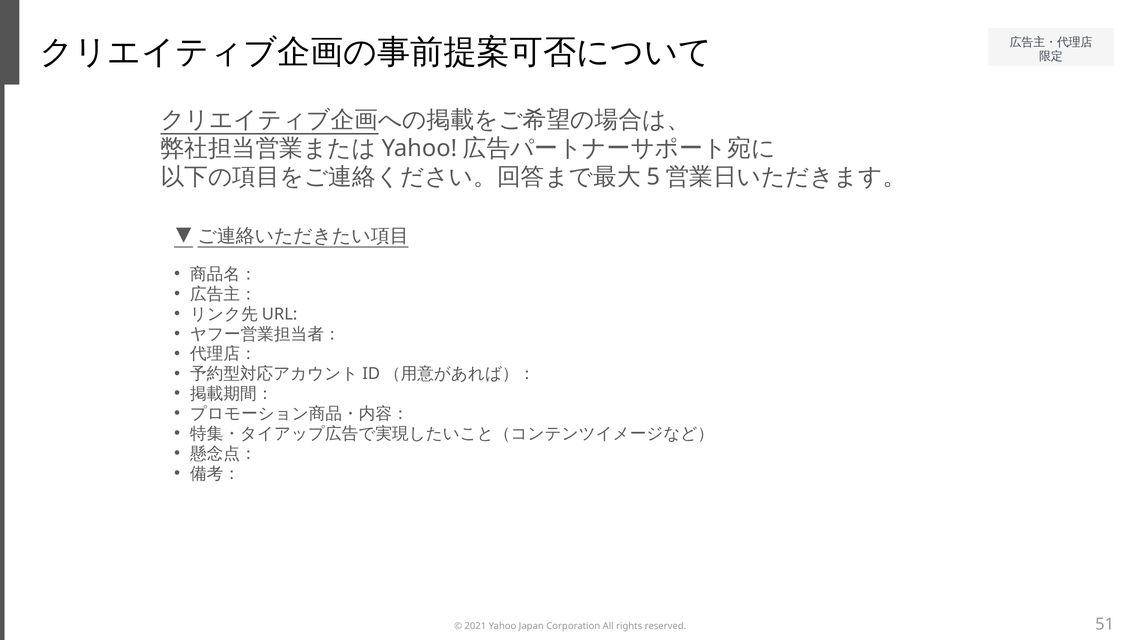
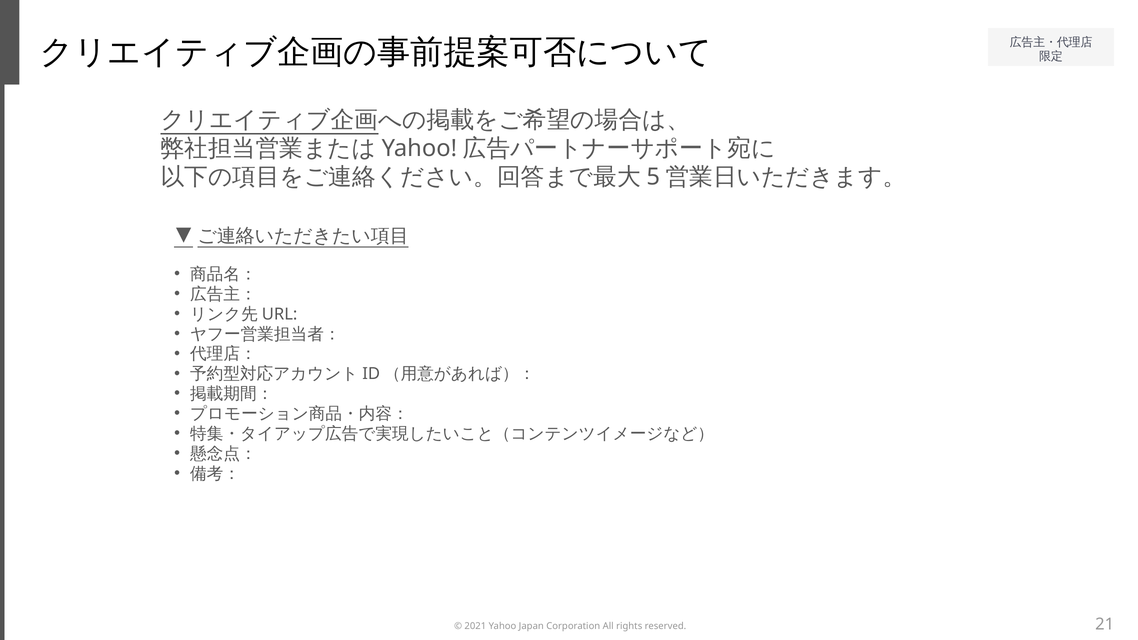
51: 51 -> 21 (1105, 624)
